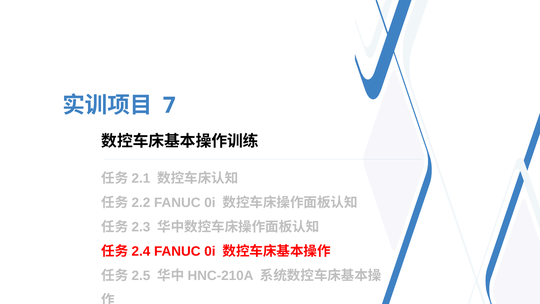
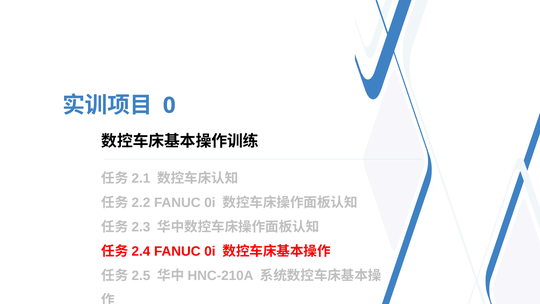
7: 7 -> 0 (169, 105)
